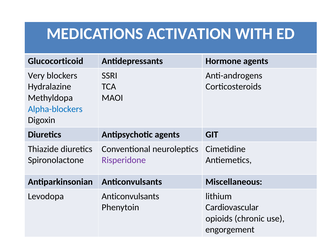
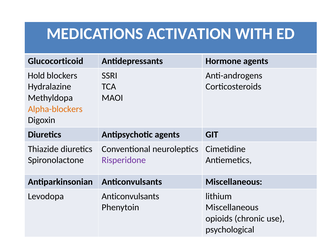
Very: Very -> Hold (36, 76)
Alpha-blockers colour: blue -> orange (55, 109)
Cardiovascular: Cardiovascular -> Miscellaneous (232, 207)
engorgement: engorgement -> psychological (230, 230)
